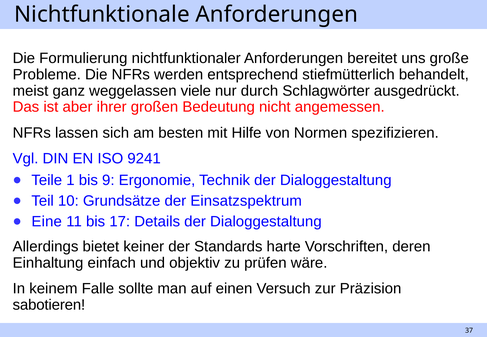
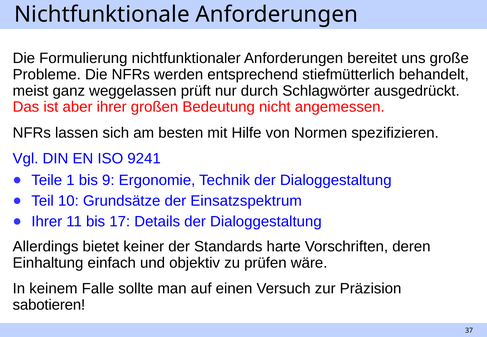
viele: viele -> prüft (196, 91)
Eine: Eine -> Ihrer (47, 222)
